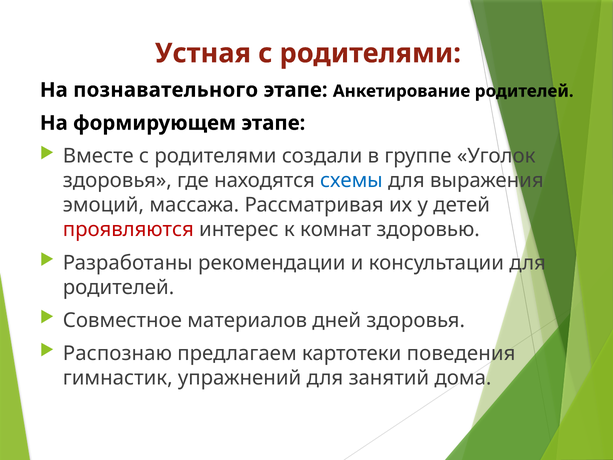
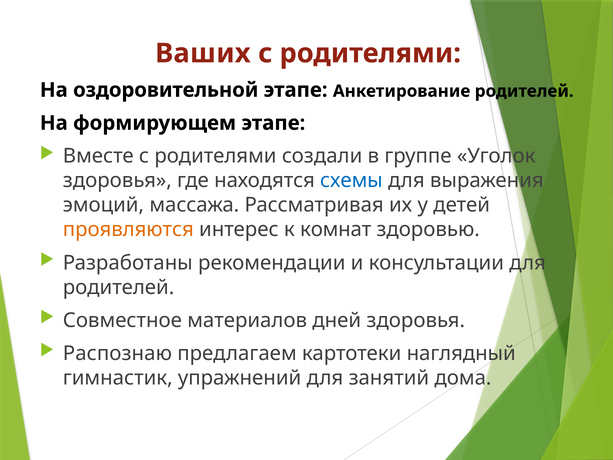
Устная: Устная -> Ваших (203, 53)
познавательного: познавательного -> оздоровительной (166, 90)
проявляются colour: red -> orange (128, 230)
поведения: поведения -> наглядный (461, 353)
